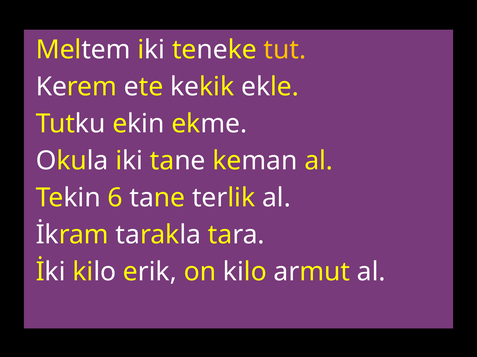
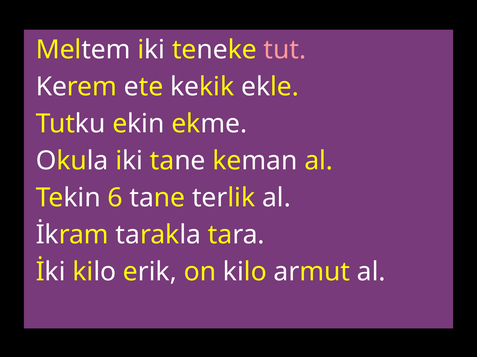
tut colour: yellow -> pink (285, 50)
